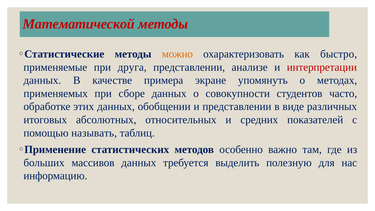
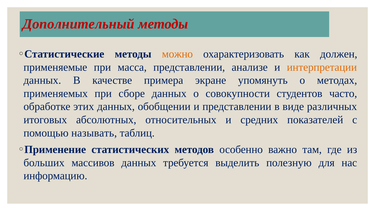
Математической: Математической -> Дополнительный (79, 24)
быстро: быстро -> должен (339, 54)
друга: друга -> масса (132, 67)
интерпретации colour: red -> orange (322, 67)
